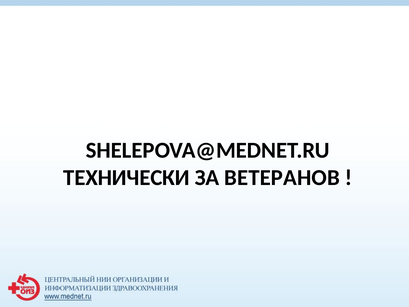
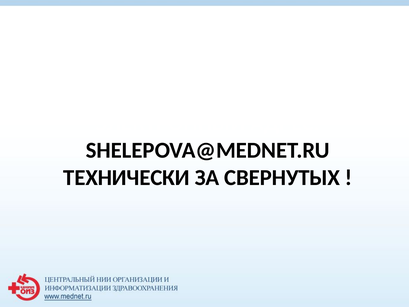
ВЕТЕРАНОВ: ВЕТЕРАНОВ -> СВЕРНУТЫХ (282, 177)
